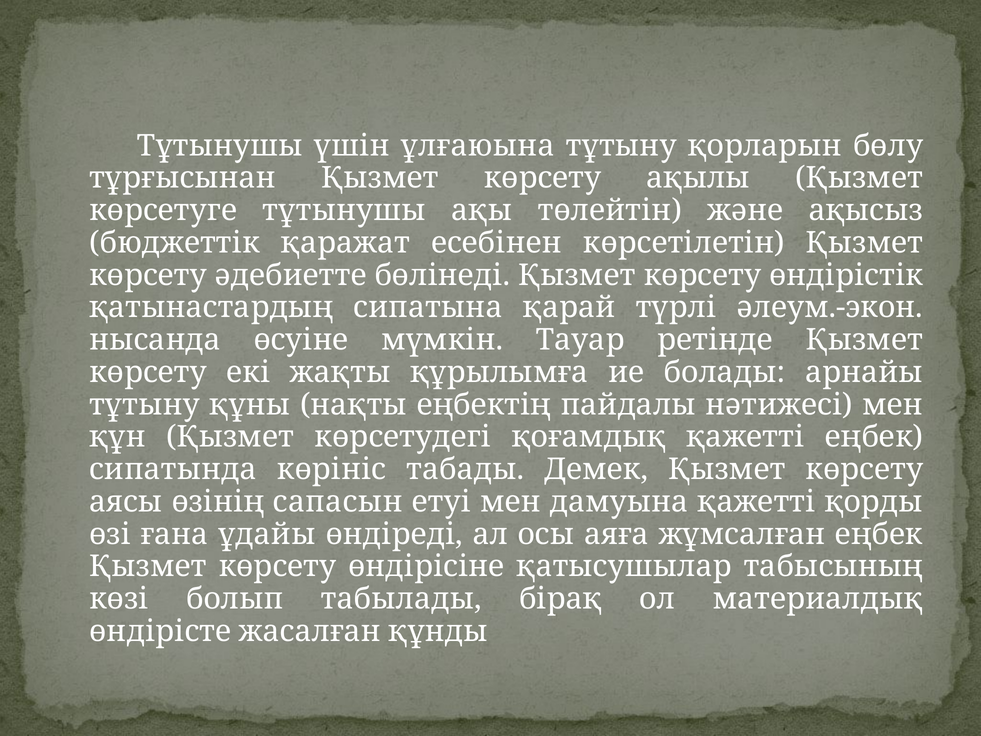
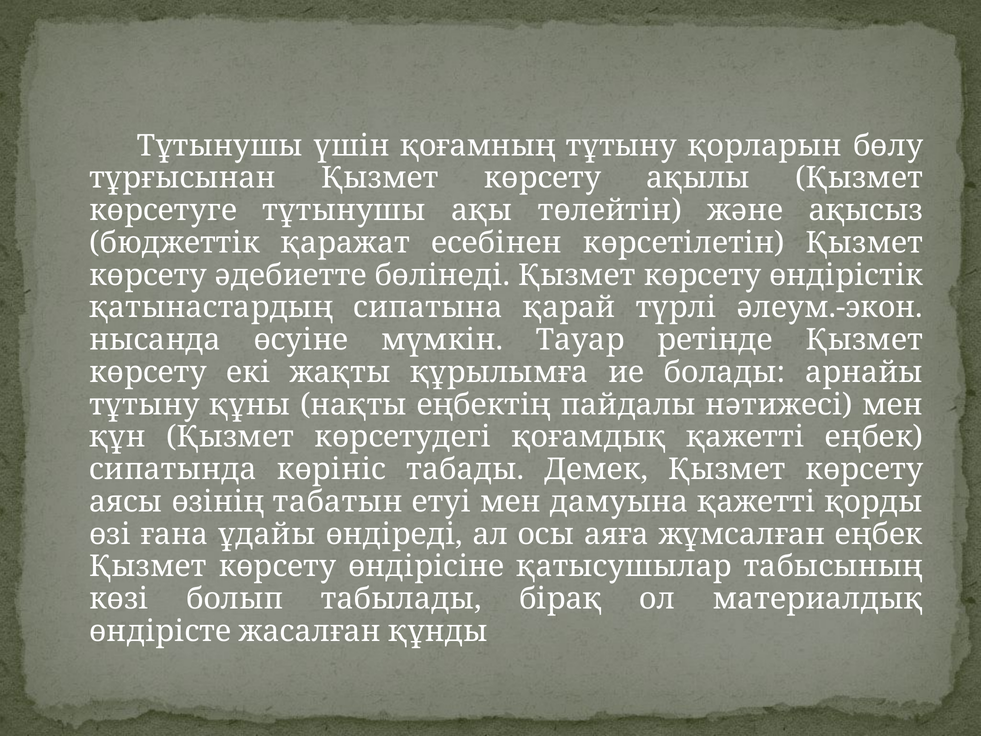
ұлғаюына: ұлғаюына -> қоғамның (478, 146)
сапасын: сапасын -> табатын (338, 502)
